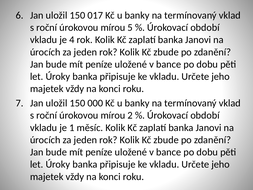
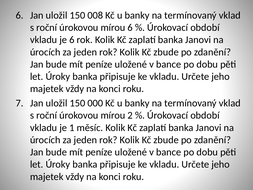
017: 017 -> 008 (95, 15)
mírou 5: 5 -> 6 (130, 28)
je 4: 4 -> 6 (72, 40)
